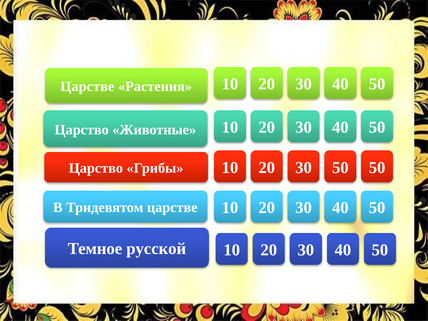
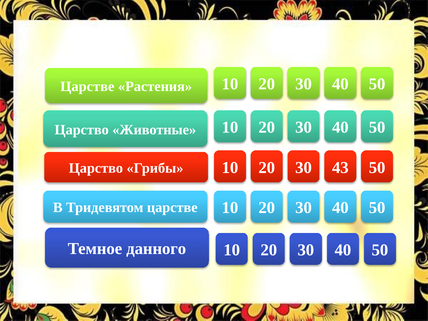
30 50: 50 -> 43 (340, 168)
русской: русской -> данного (156, 249)
